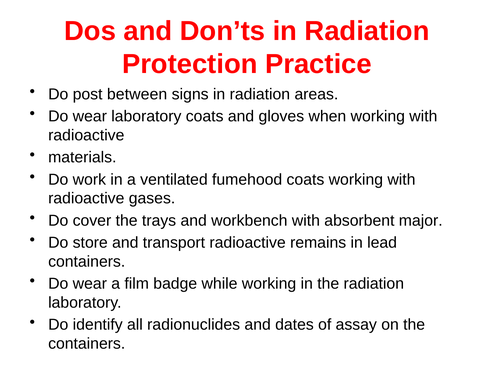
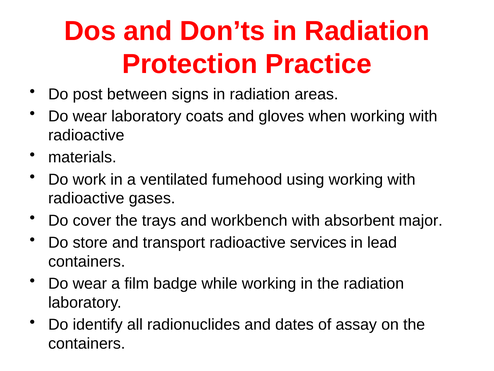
fumehood coats: coats -> using (305, 179)
remains: remains -> services (318, 242)
